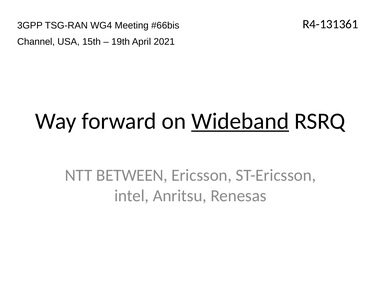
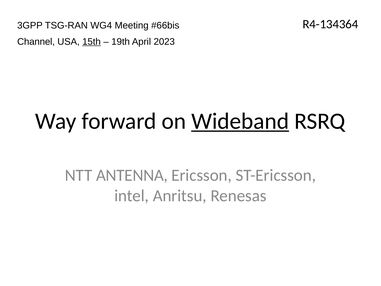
R4-131361: R4-131361 -> R4-134364 (330, 24)
15th underline: none -> present (92, 42)
2021: 2021 -> 2023 (164, 42)
BETWEEN: BETWEEN -> ANTENNA (132, 175)
